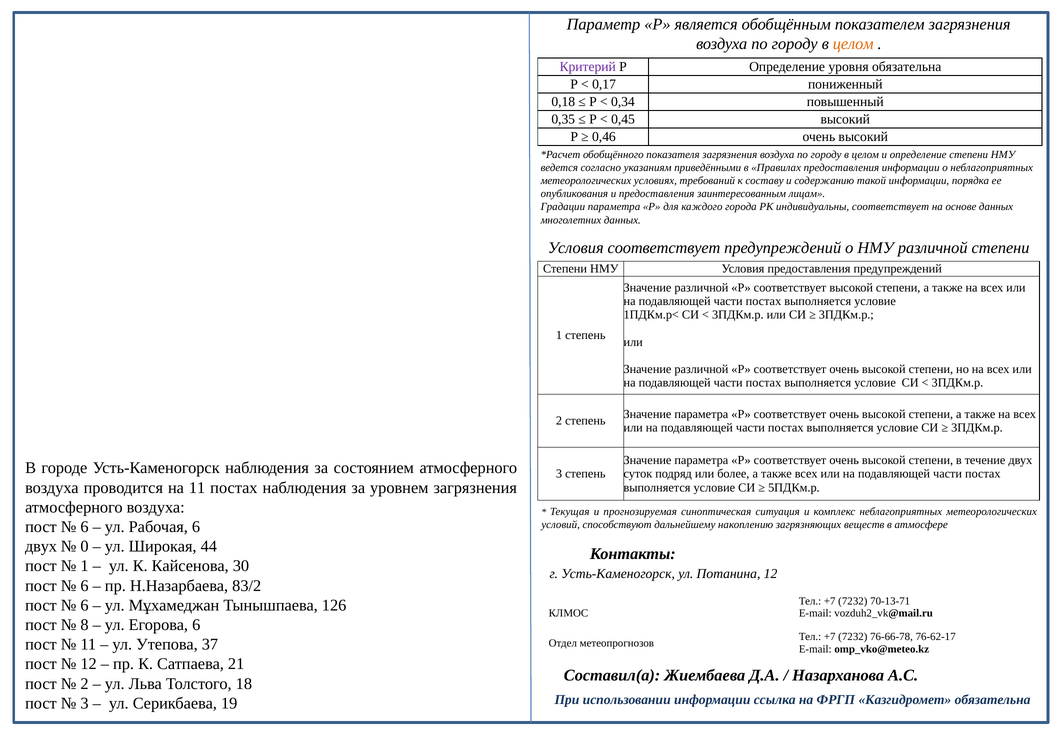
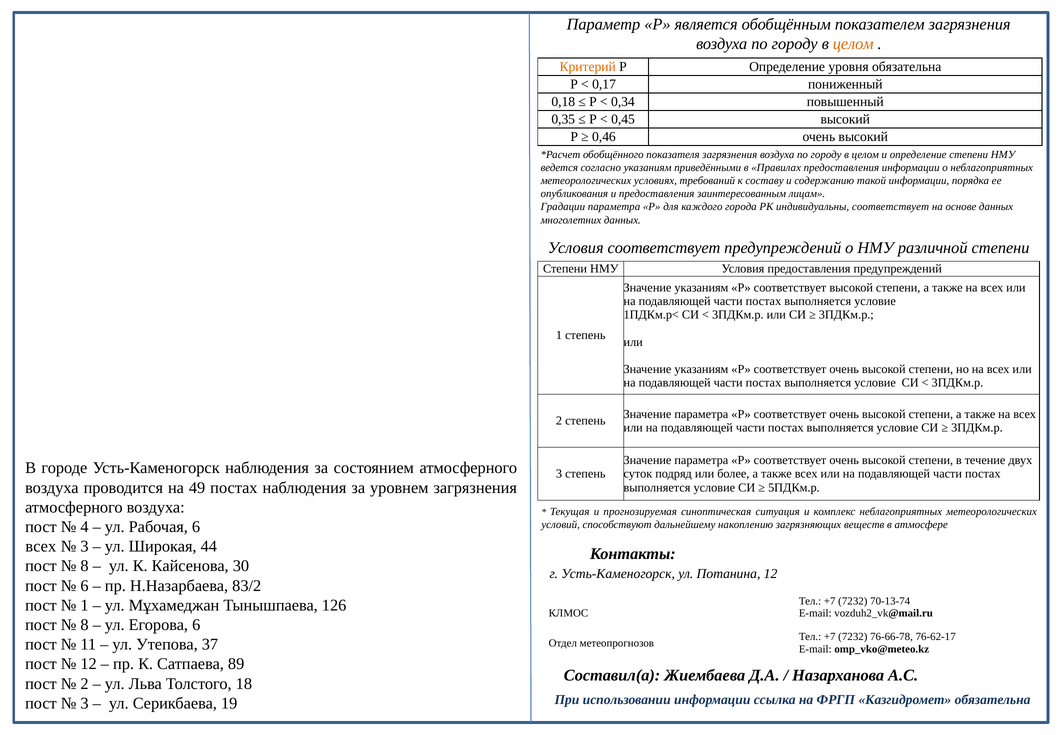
Критерий colour: purple -> orange (588, 67)
различной: различной -> указаниям (701, 288)
различной: различной -> указаниям (701, 369)
на 11: 11 -> 49 (197, 488)
6: 6 -> 4 (84, 527)
двух: двух -> всех (41, 547)
0: 0 -> 3 (84, 547)
1: 1 -> 8 (84, 566)
70-13-71: 70-13-71 -> 70-13-74 (890, 601)
6: 6 -> 1 (84, 605)
21: 21 -> 89 (236, 664)
